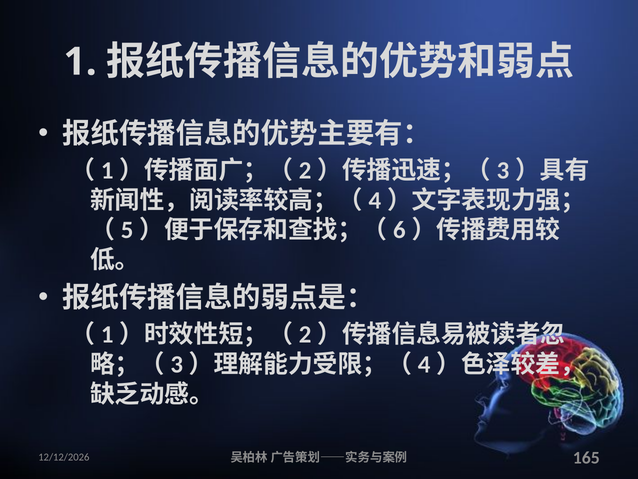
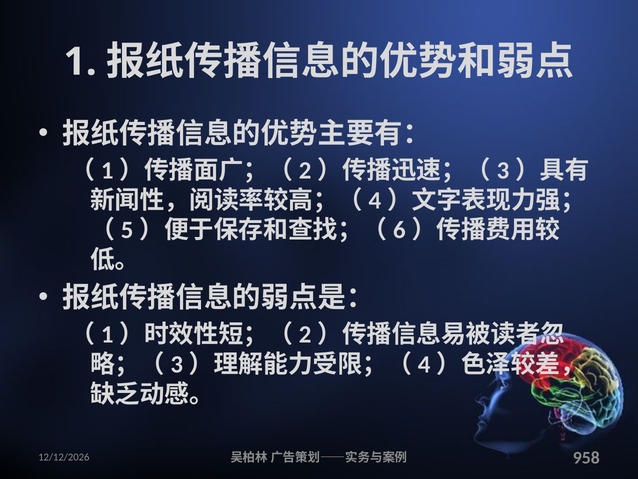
165: 165 -> 958 (586, 457)
